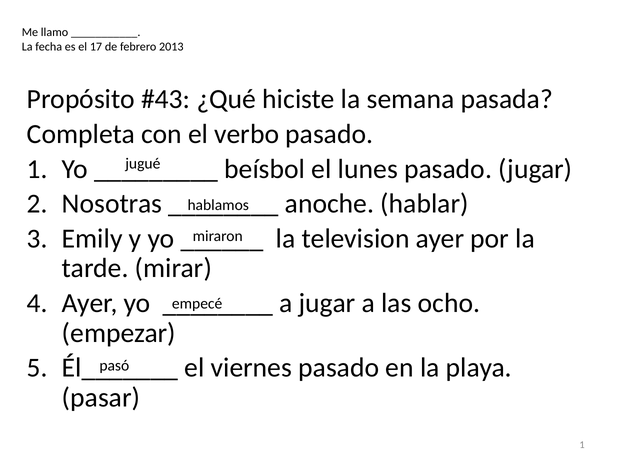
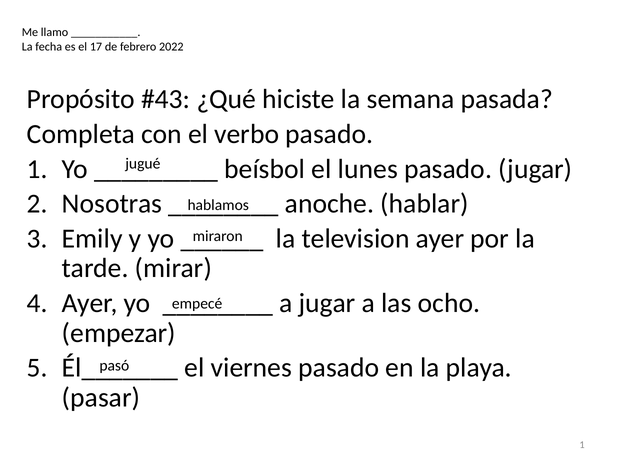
2013: 2013 -> 2022 (171, 47)
